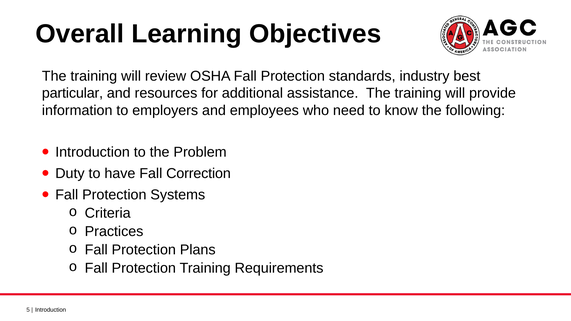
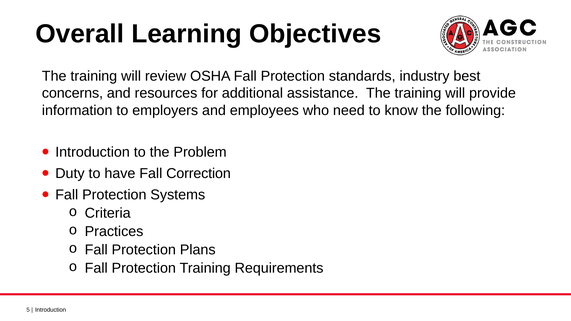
particular: particular -> concerns (72, 93)
